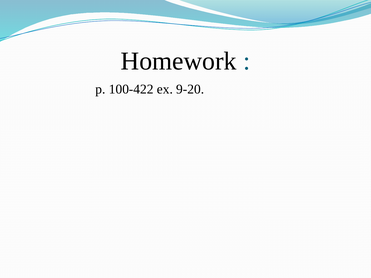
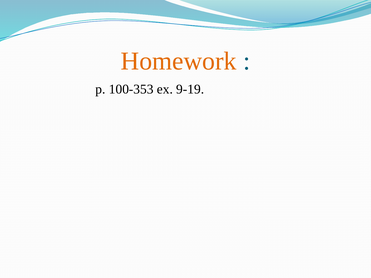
Homework colour: black -> orange (179, 61)
100-422: 100-422 -> 100-353 (131, 89)
9-20: 9-20 -> 9-19 (190, 89)
